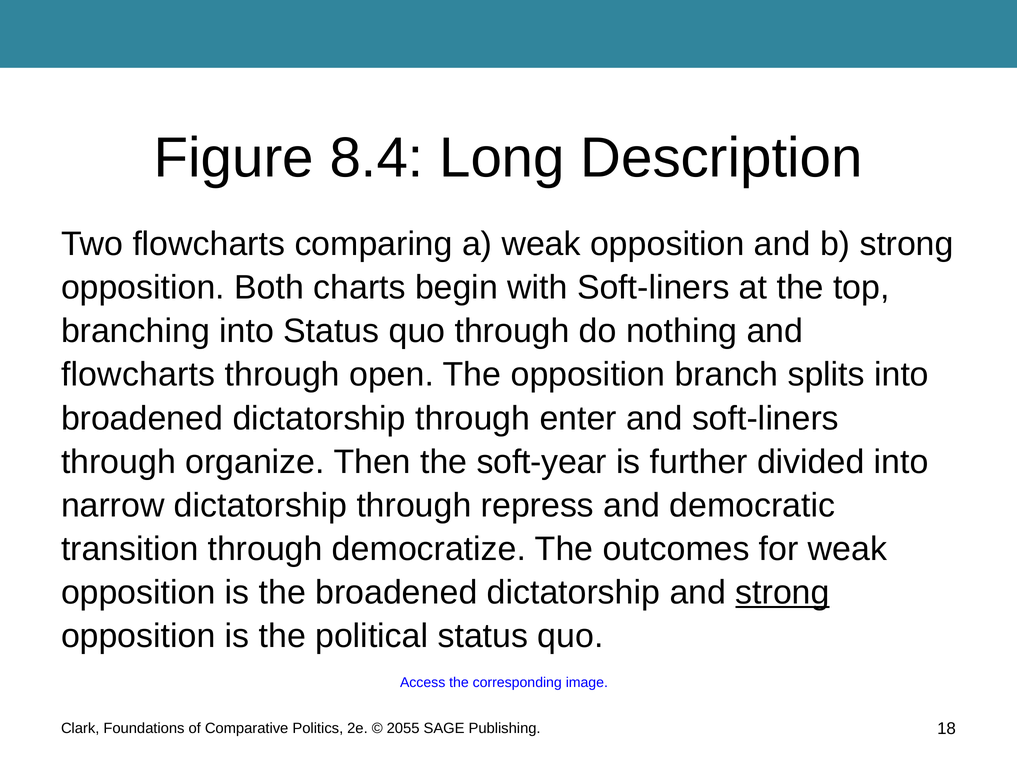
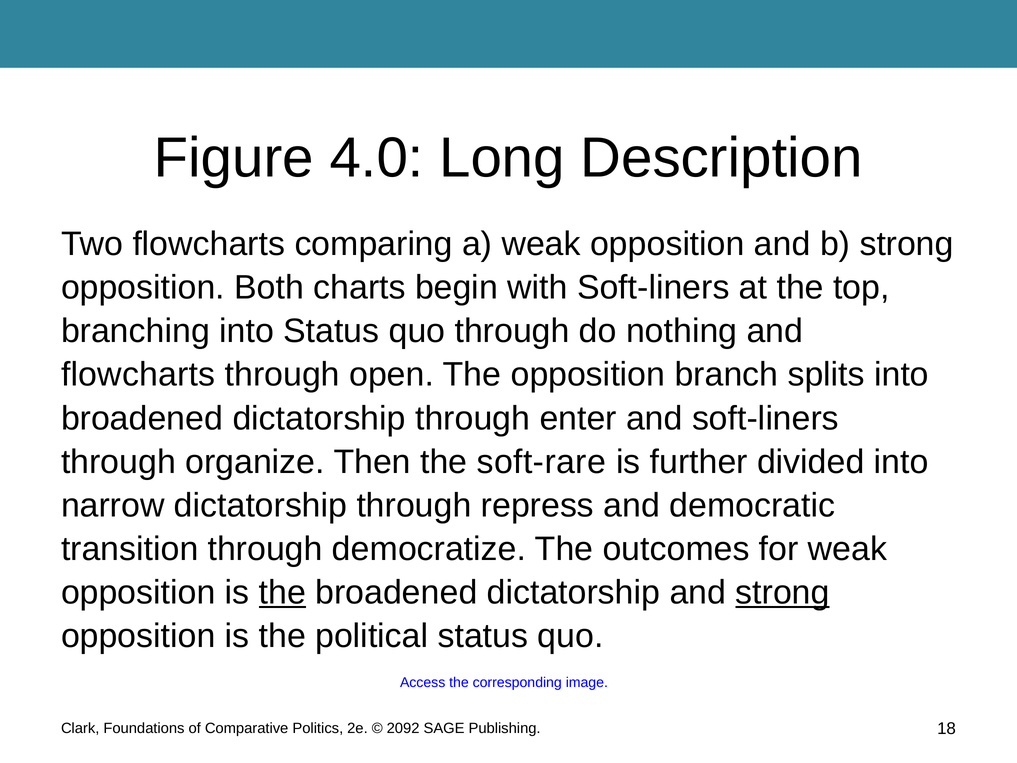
8.4: 8.4 -> 4.0 (377, 158)
soft-year: soft-year -> soft-rare (541, 462)
the underline: none -> present (282, 592)
2055: 2055 -> 2092 (403, 728)
